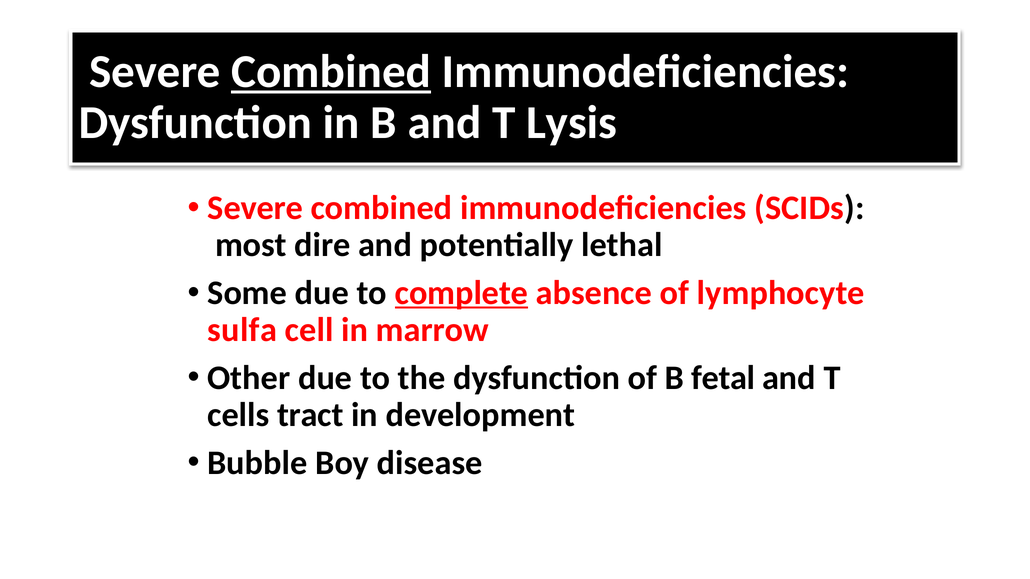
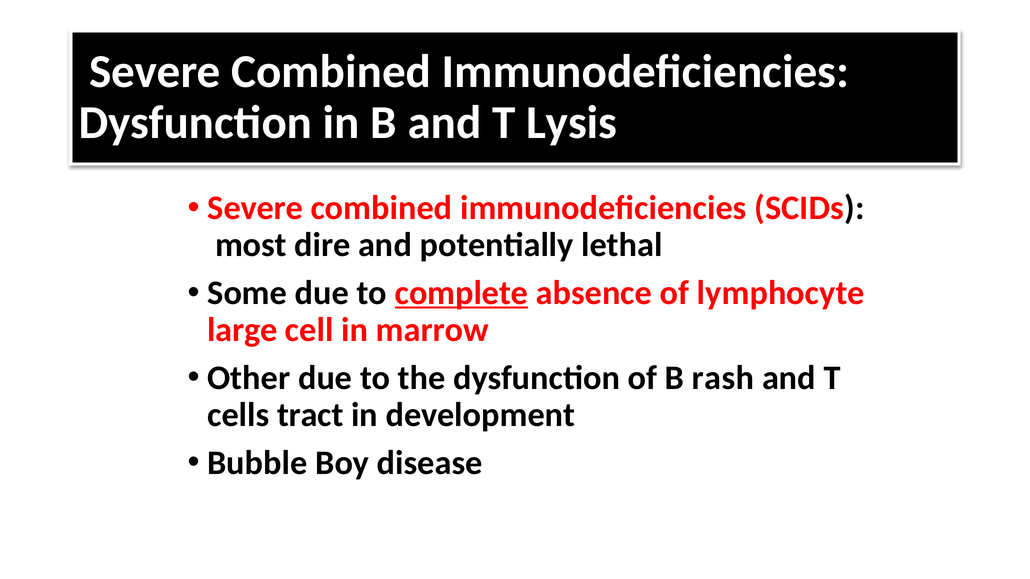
Combined underline: present -> none (331, 72)
sulfa: sulfa -> large (242, 330)
fetal: fetal -> rash (723, 378)
